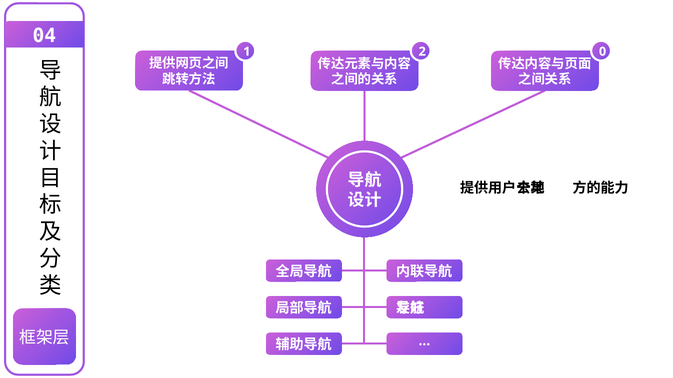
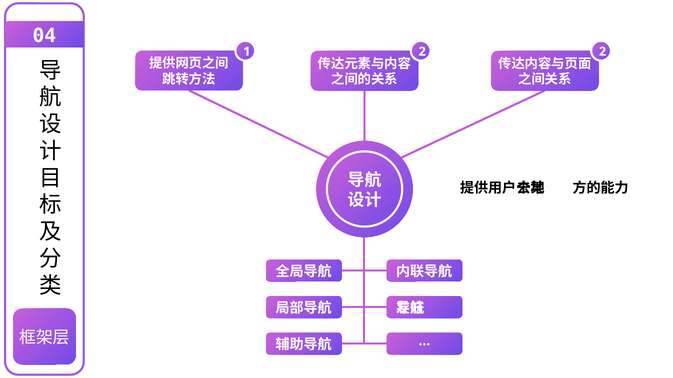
2 0: 0 -> 2 (603, 52)
